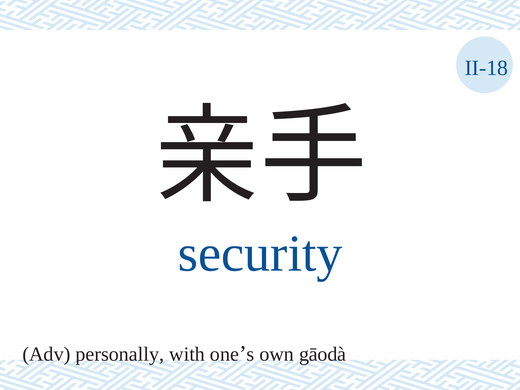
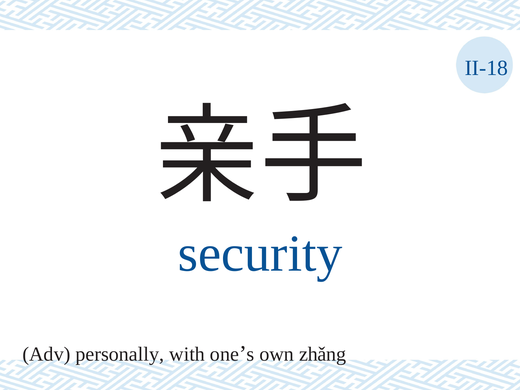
gāodà: gāodà -> zhǎng (323, 354)
